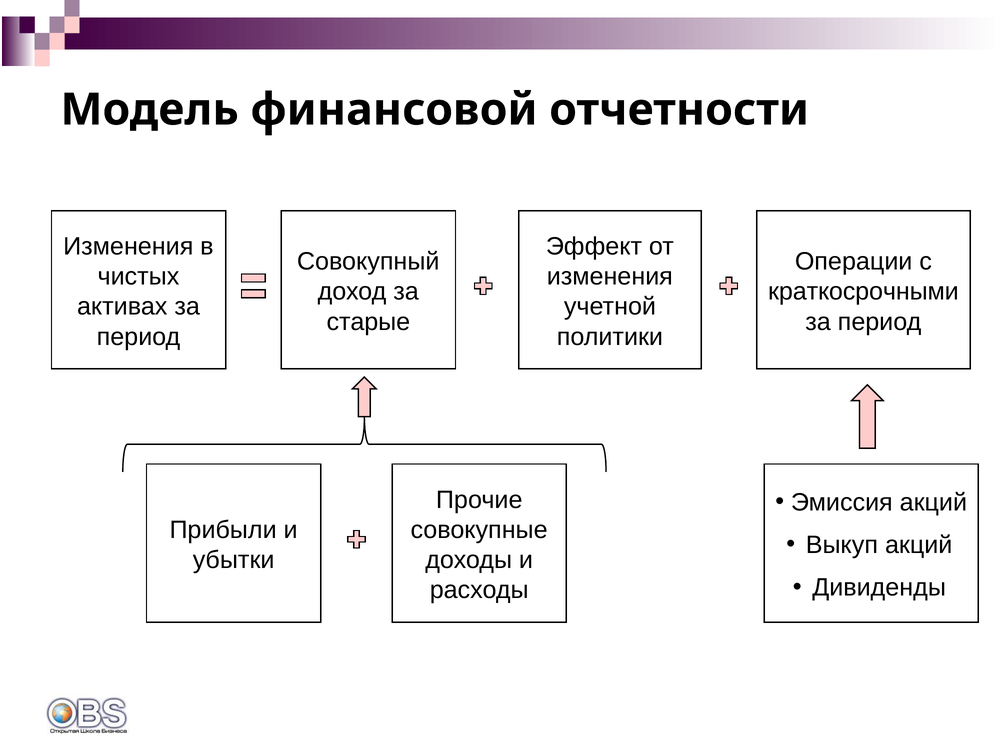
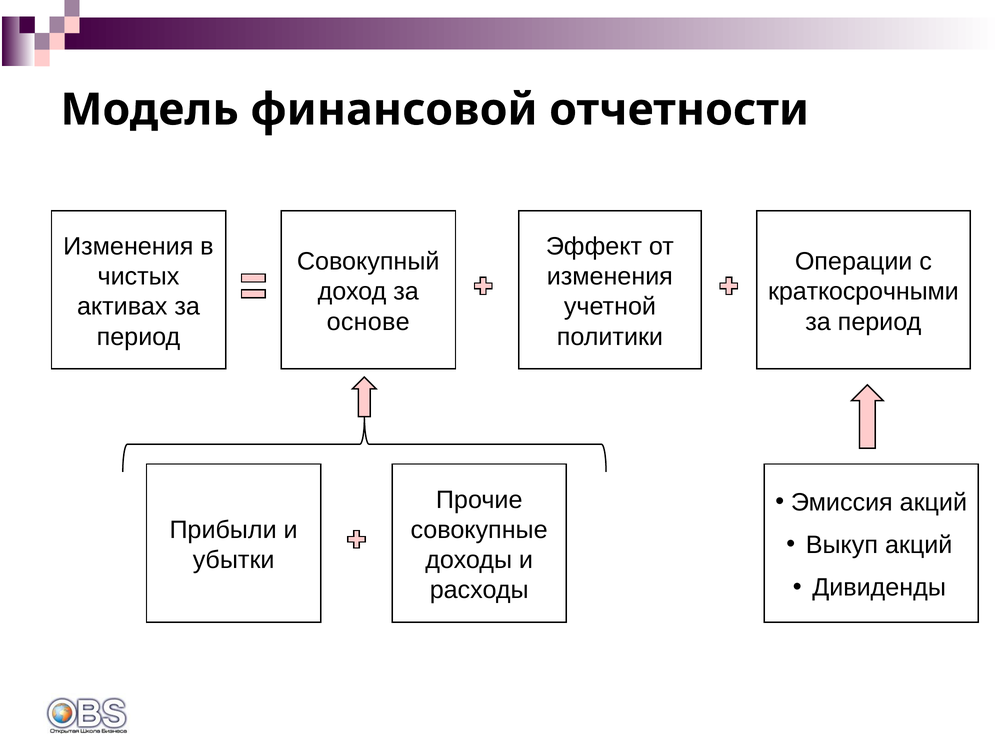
старые: старые -> основе (368, 322)
